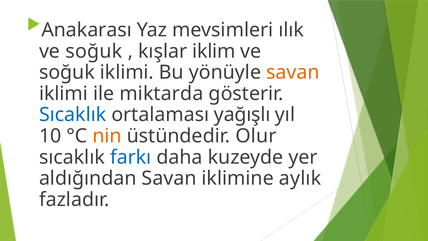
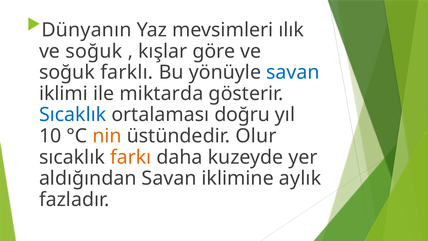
Anakarası: Anakarası -> Dünyanın (86, 30)
iklim: iklim -> göre (214, 51)
soğuk iklimi: iklimi -> farklı (127, 72)
savan colour: orange -> blue (293, 72)
yağışlı: yağışlı -> doğru (242, 115)
farkı colour: blue -> orange (131, 157)
